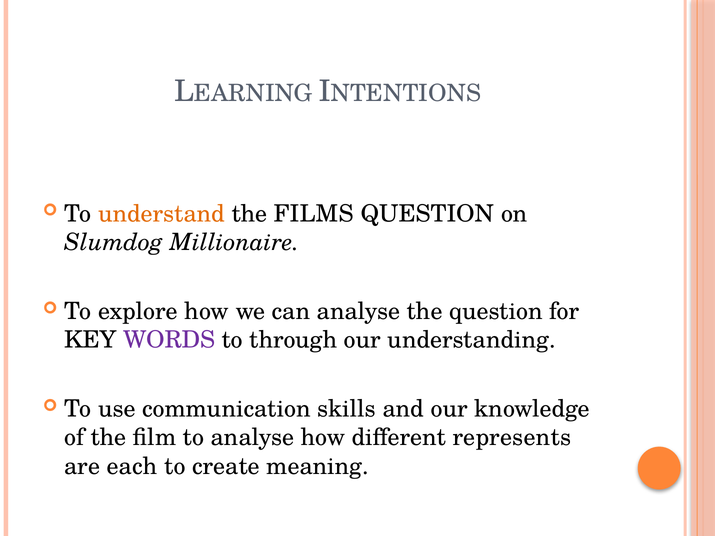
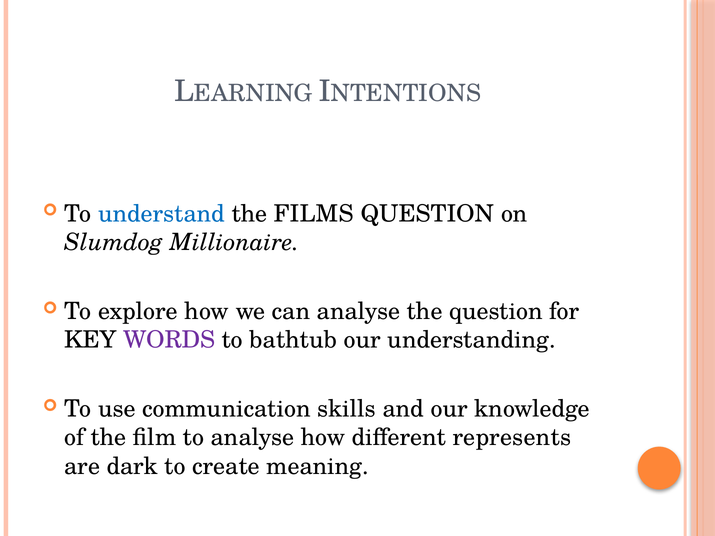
understand colour: orange -> blue (162, 214)
through: through -> bathtub (293, 340)
each: each -> dark (132, 466)
